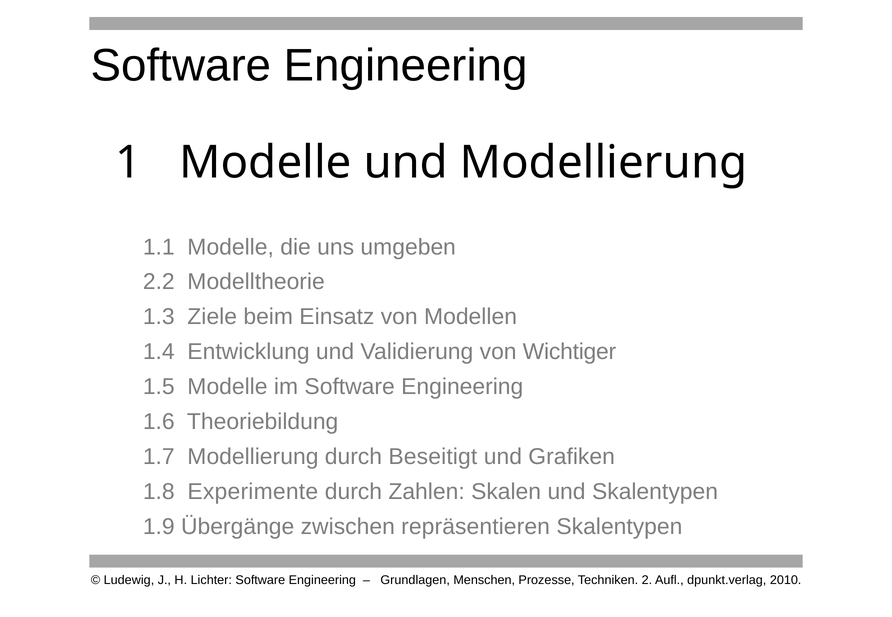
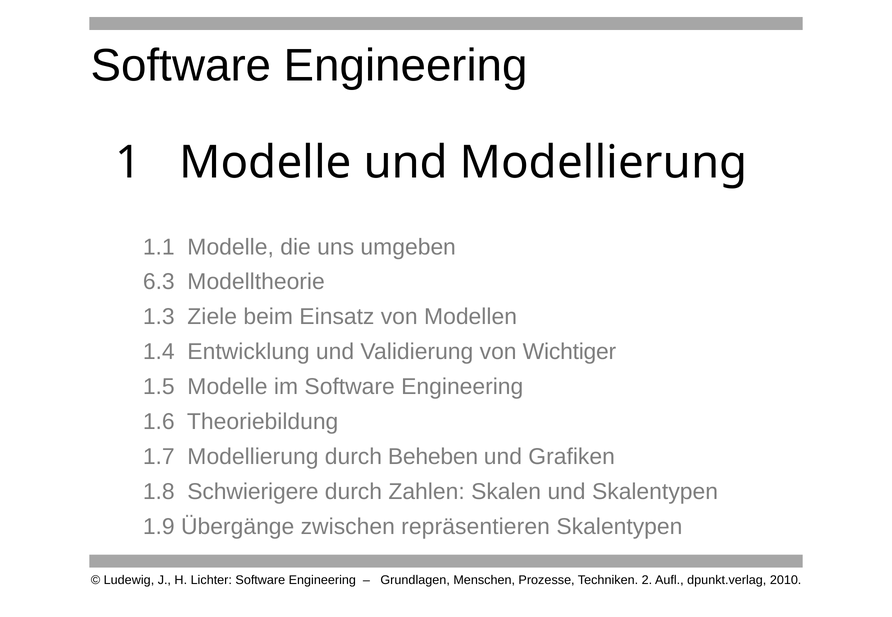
2.2: 2.2 -> 6.3 (159, 282)
Beseitigt: Beseitigt -> Beheben (433, 457)
Experimente: Experimente -> Schwierigere (253, 492)
